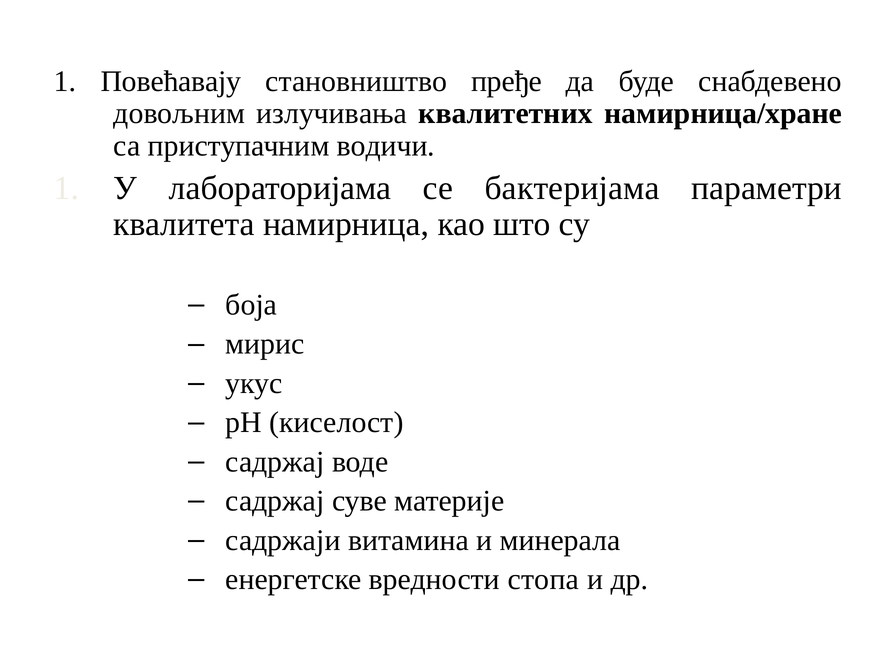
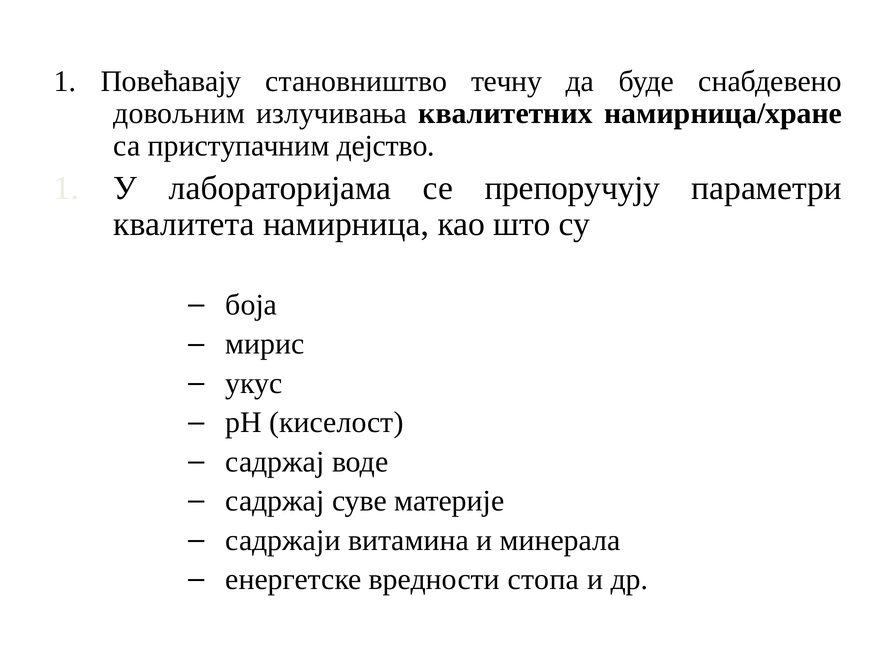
пређе: пређе -> течну (507, 81)
водичи: водичи -> дејство (386, 146)
бактеријама: бактеријама -> препоручују (572, 188)
